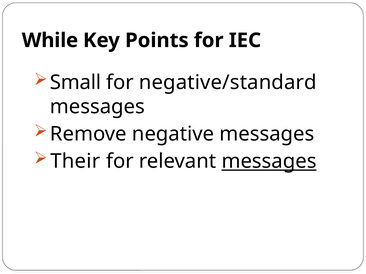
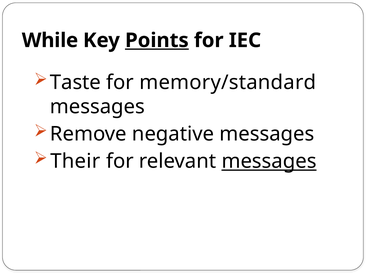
Points underline: none -> present (157, 40)
Small: Small -> Taste (75, 83)
negative/standard: negative/standard -> memory/standard (228, 83)
